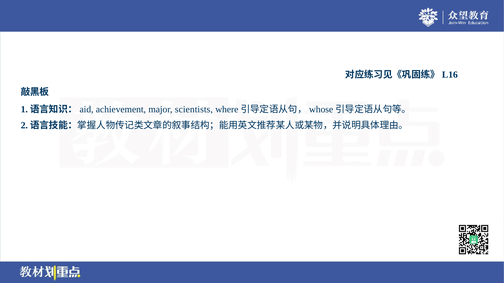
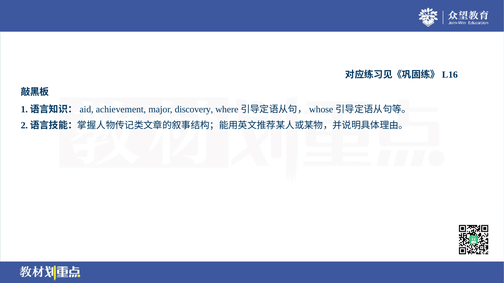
scientists: scientists -> discovery (194, 109)
